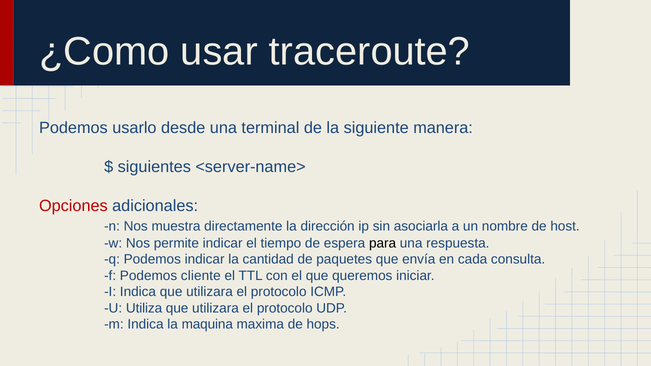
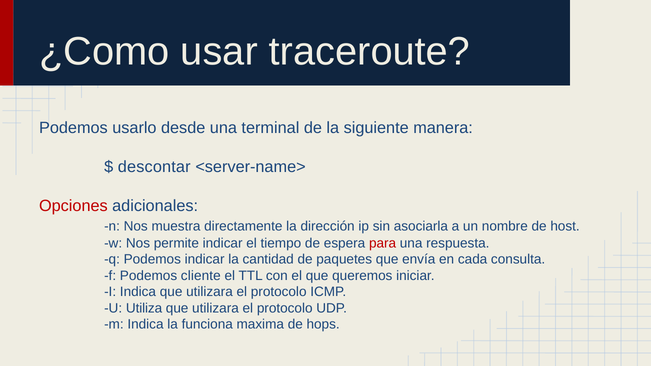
siguientes: siguientes -> descontar (154, 167)
para colour: black -> red (383, 243)
maquina: maquina -> funciona (207, 325)
